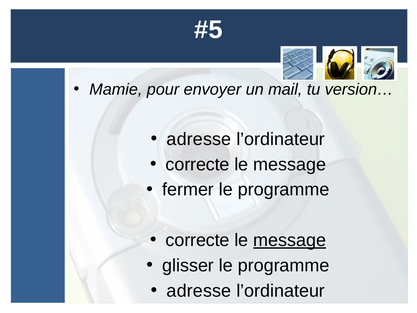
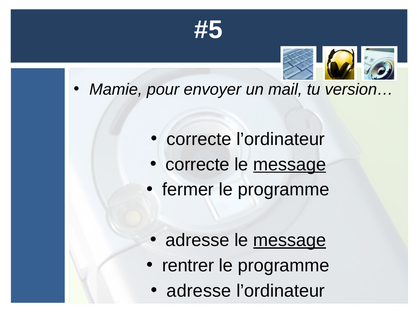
adresse: adresse -> correcte (199, 139)
message underline: none -> present (290, 164)
correcte: correcte -> adresse (198, 240)
glisser: glisser -> rentrer (188, 265)
